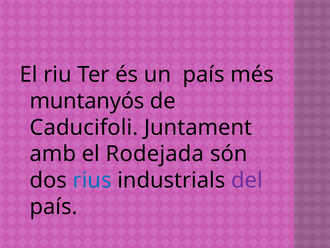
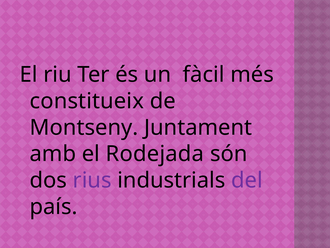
un país: país -> fàcil (204, 74)
muntanyós: muntanyós -> constitueix (87, 101)
Caducifoli: Caducifoli -> Montseny (84, 127)
rius colour: blue -> purple (92, 180)
